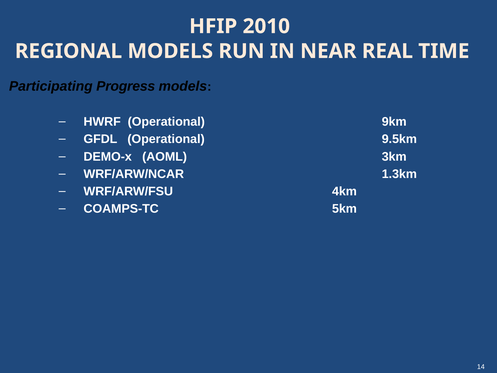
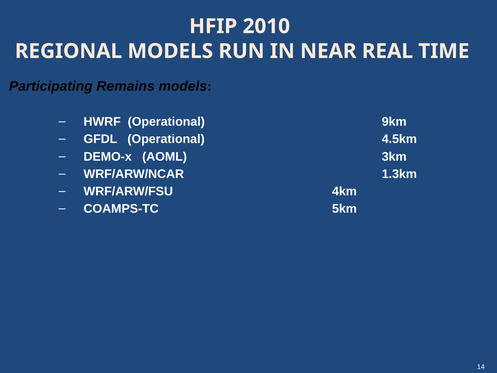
Progress: Progress -> Remains (126, 86)
9.5km: 9.5km -> 4.5km (399, 139)
